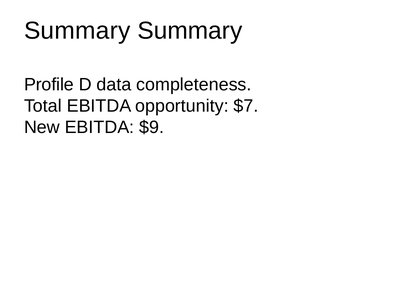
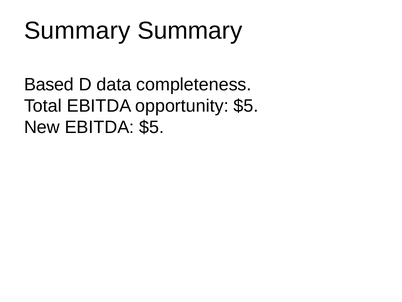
Profile: Profile -> Based (49, 84)
opportunity $7: $7 -> $5 (246, 106)
EBITDA $9: $9 -> $5 (152, 127)
